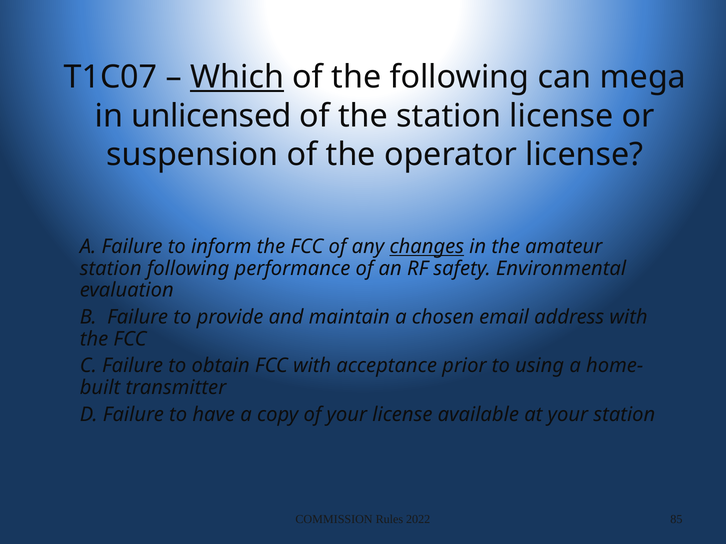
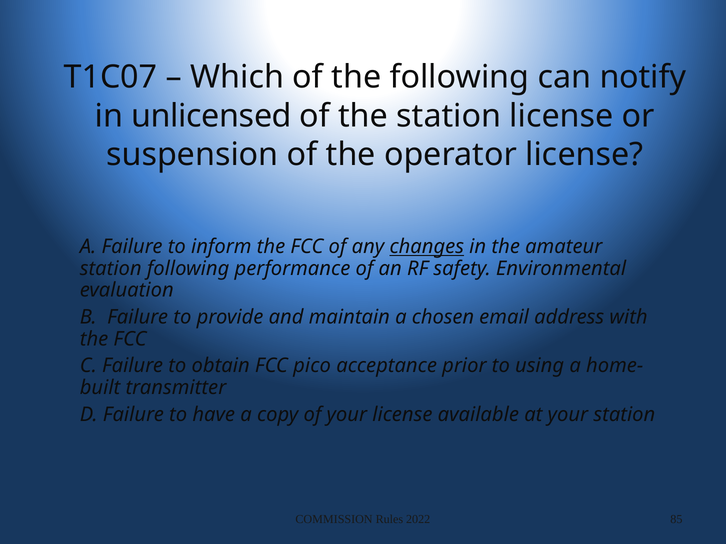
Which underline: present -> none (237, 77)
mega: mega -> notify (643, 77)
FCC with: with -> pico (312, 366)
